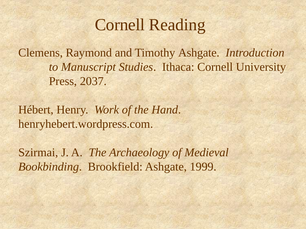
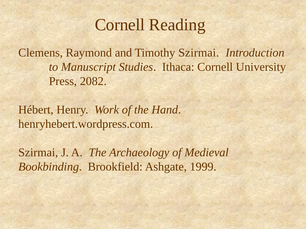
Timothy Ashgate: Ashgate -> Szirmai (199, 53)
2037: 2037 -> 2082 (93, 81)
